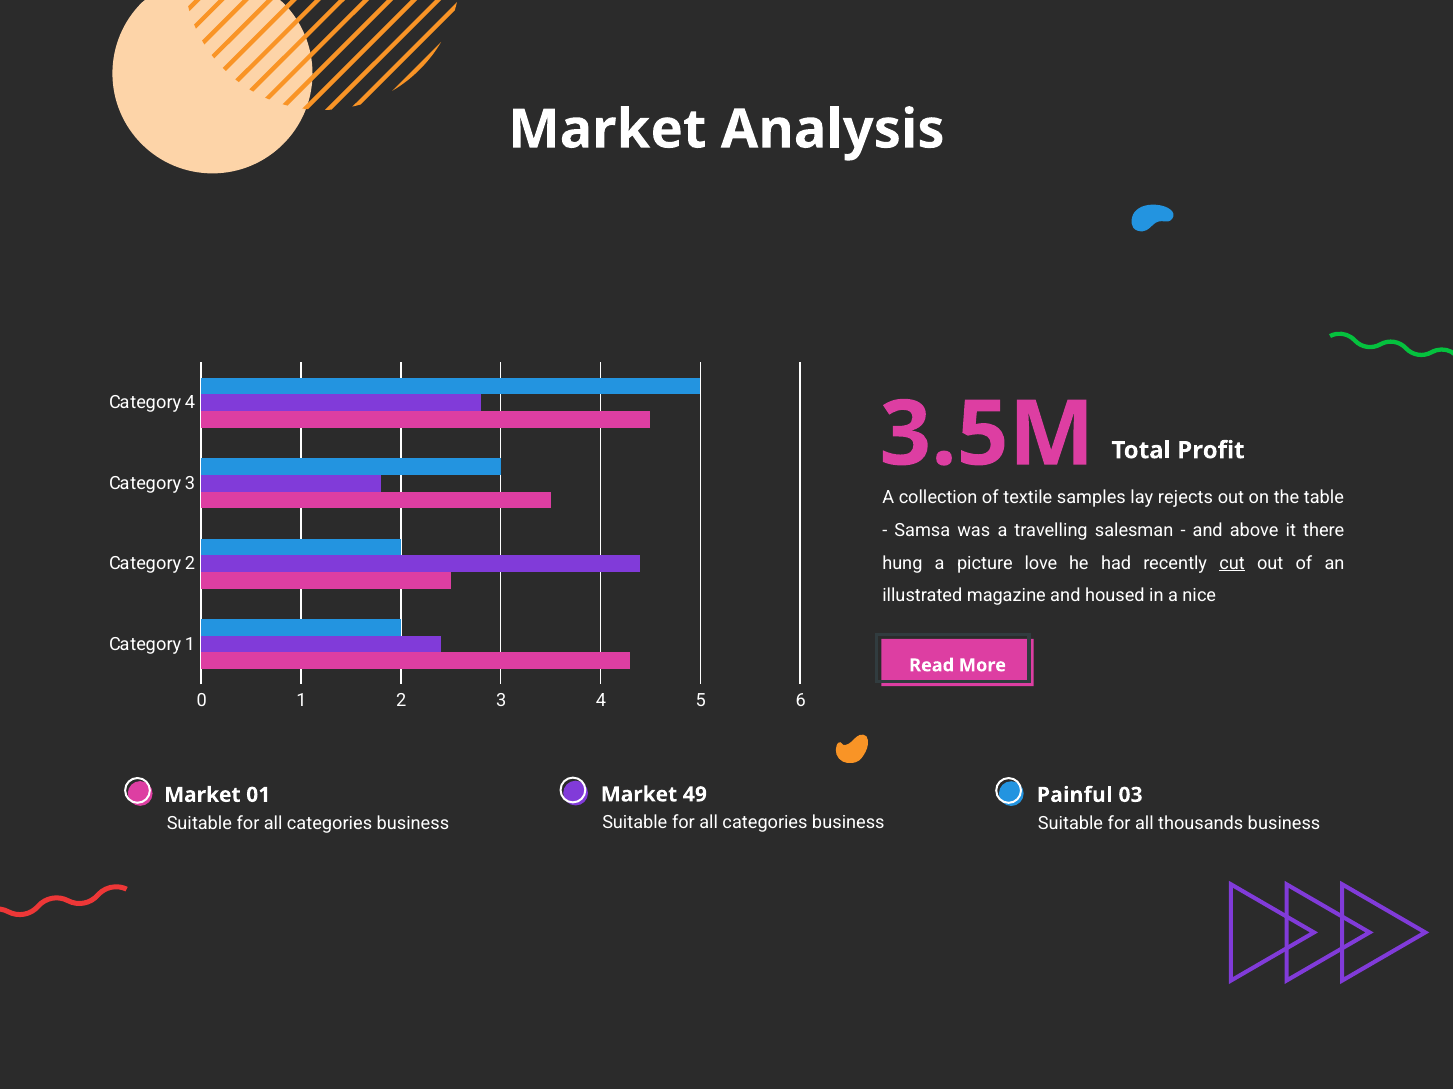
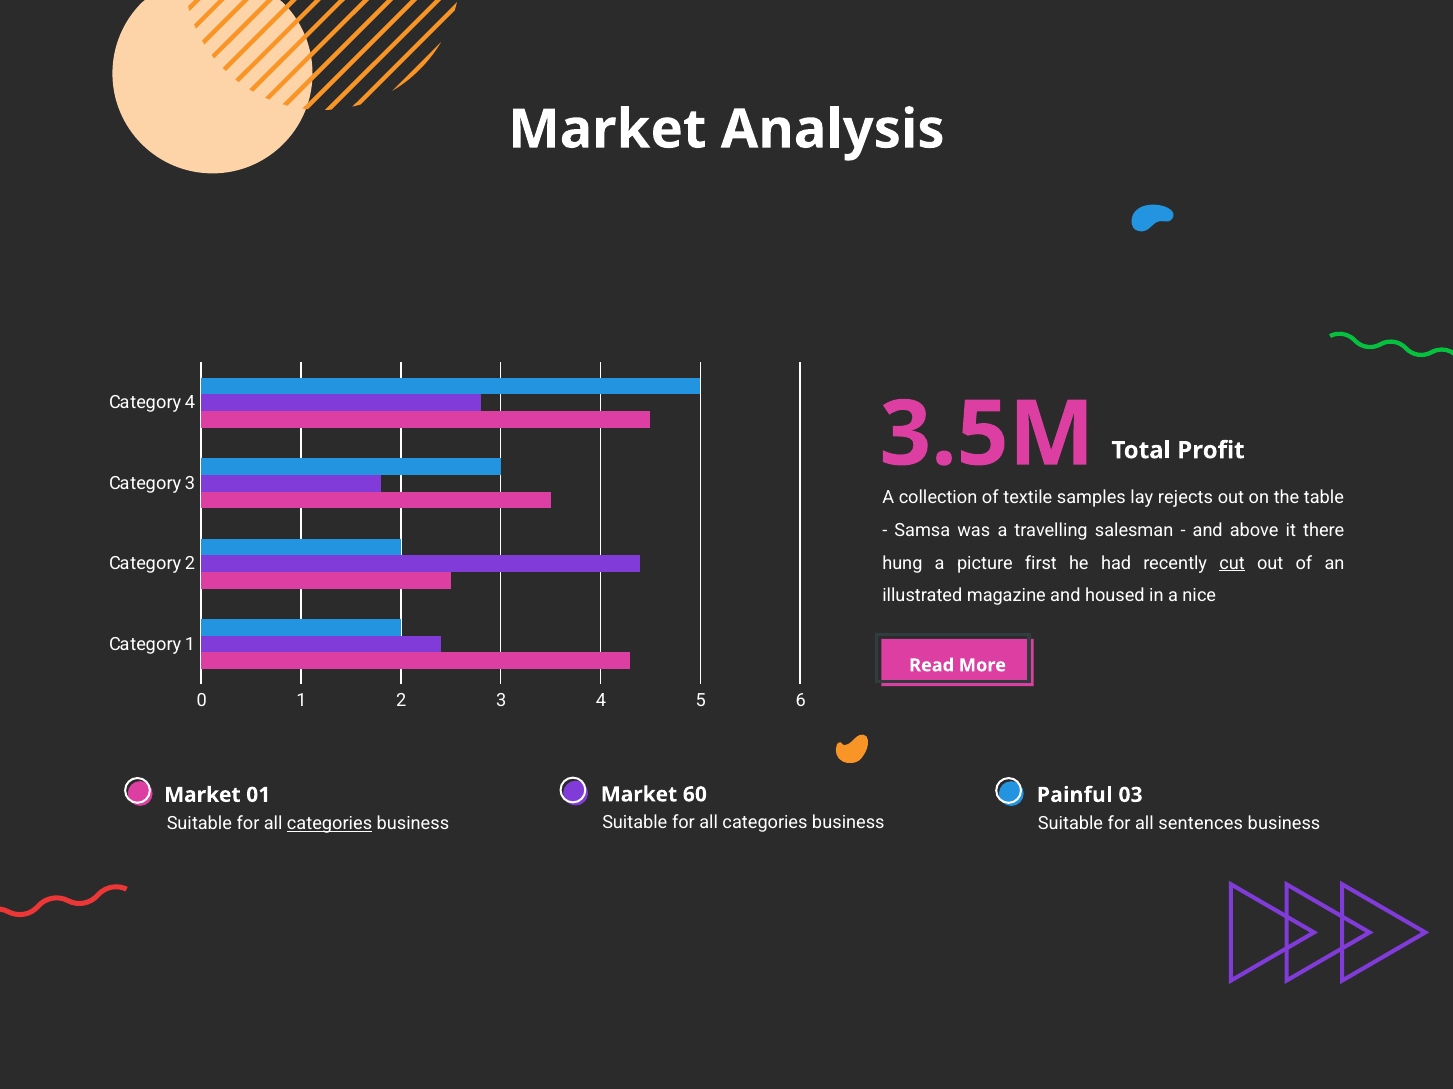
love: love -> first (1041, 563)
49: 49 -> 60 (695, 795)
categories underline: none -> present (330, 824)
thousands: thousands -> sentences (1201, 824)
